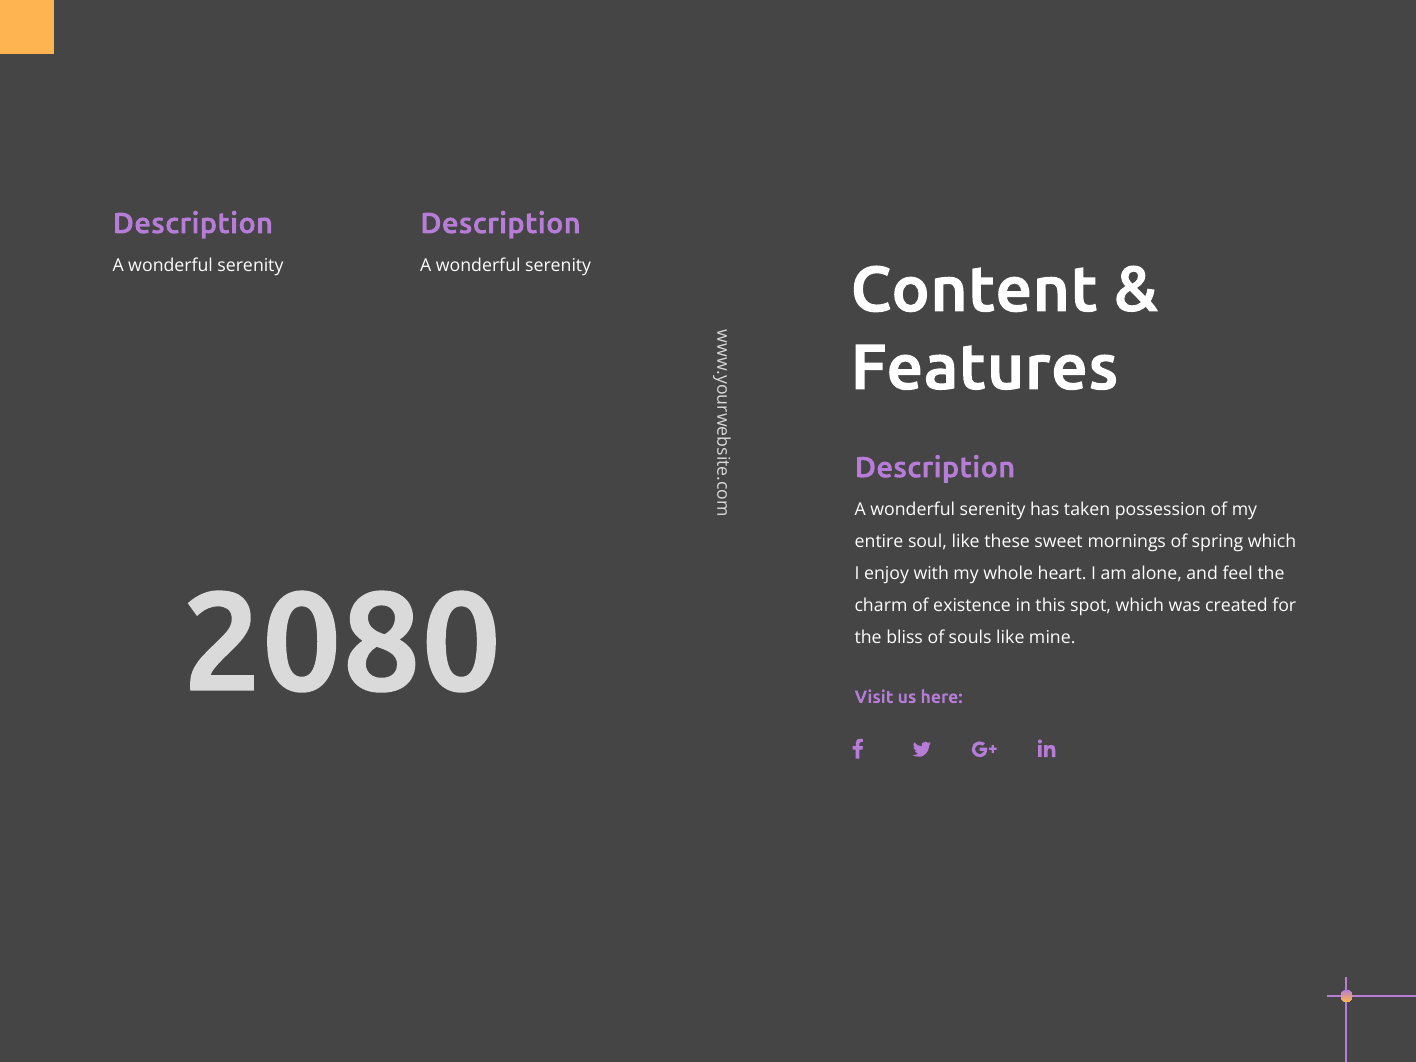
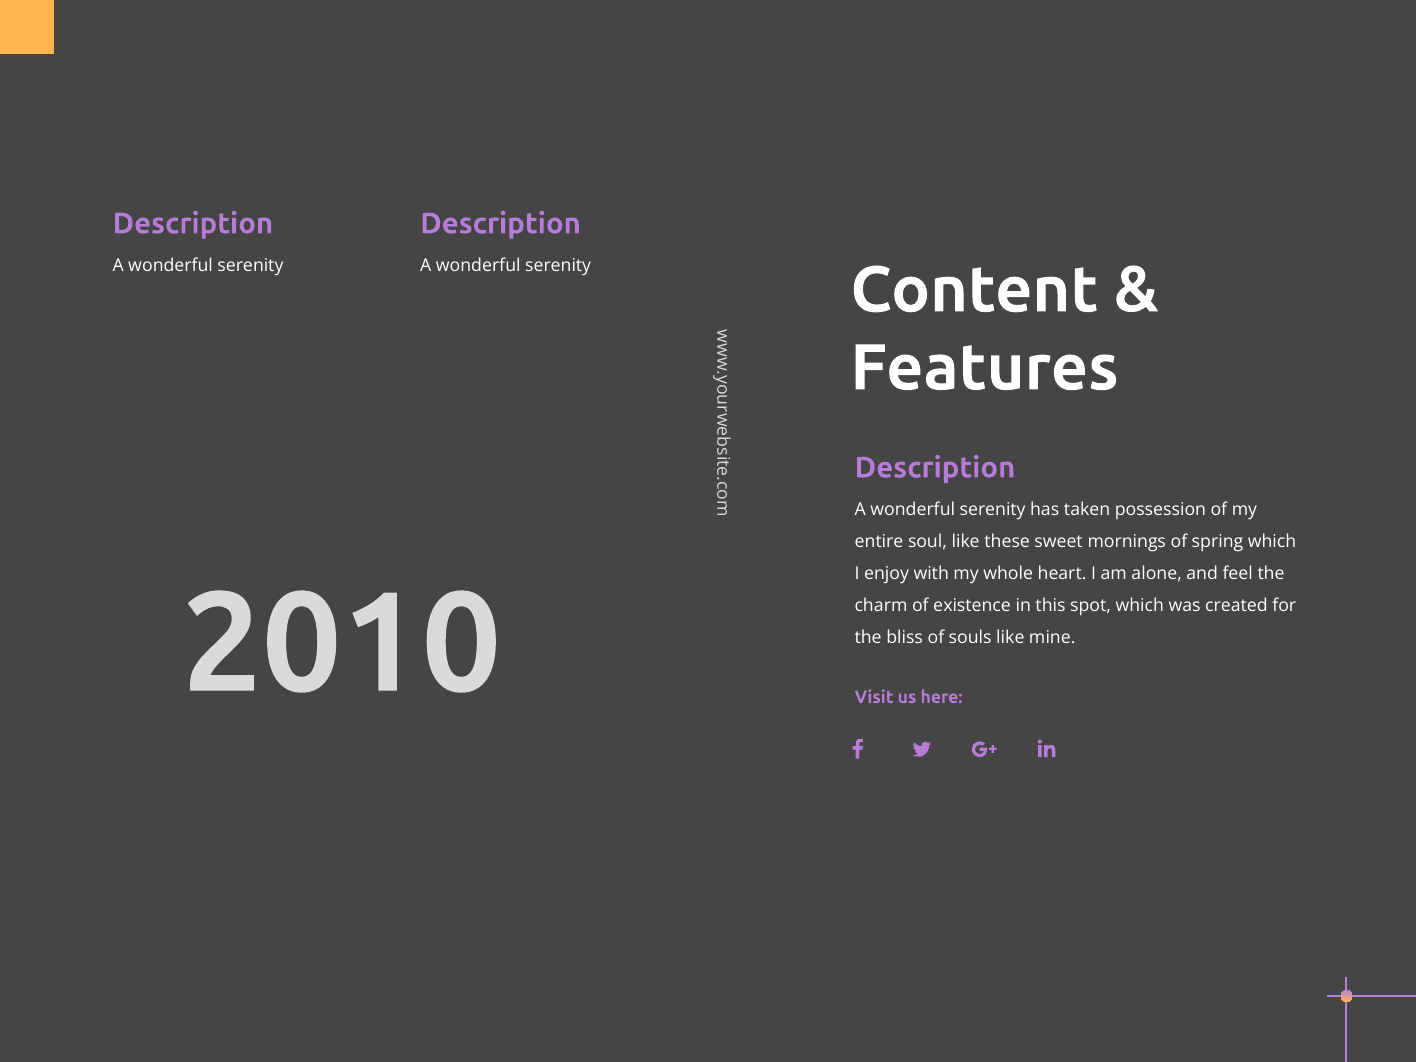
2080: 2080 -> 2010 (342, 644)
